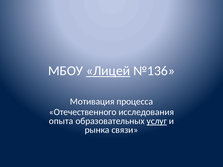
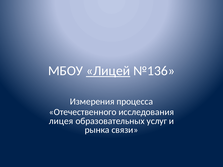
Мотивация: Мотивация -> Измерения (92, 102)
опыта: опыта -> лицея (61, 121)
услуг underline: present -> none (157, 121)
